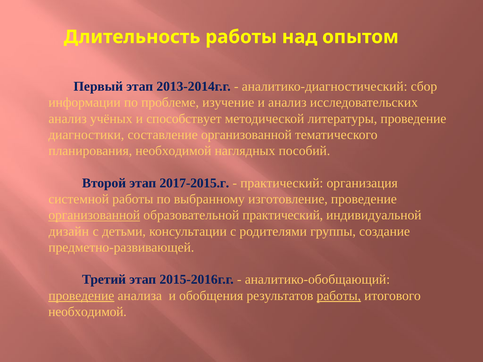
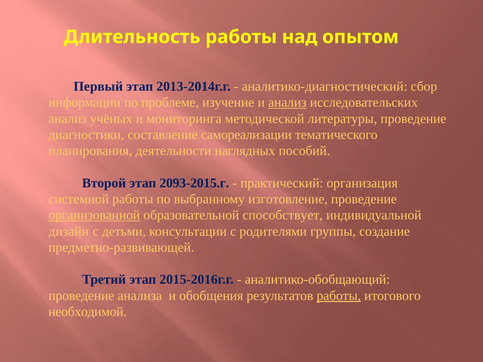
анализ underline: none -> present (287, 103)
способствует: способствует -> мониторинга (184, 119)
составление организованной: организованной -> самореализации (246, 135)
планирования необходимой: необходимой -> деятельности (173, 151)
2017-2015.г: 2017-2015.г -> 2093-2015.г (194, 183)
образовательной практический: практический -> способствует (283, 215)
проведение underline: present -> none (81, 296)
